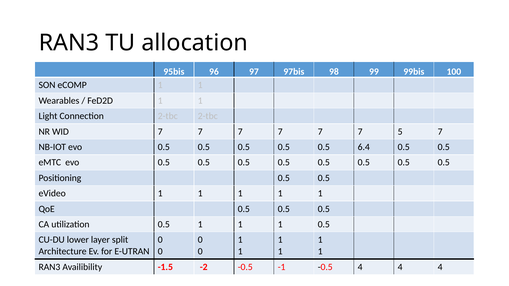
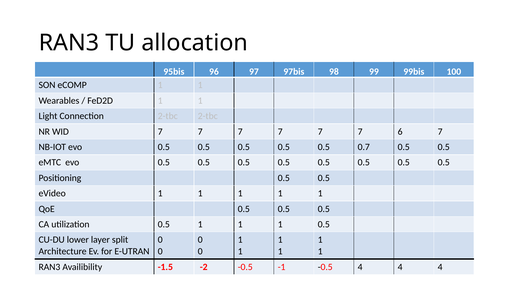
5: 5 -> 6 (400, 132)
6.4: 6.4 -> 0.7 (364, 147)
